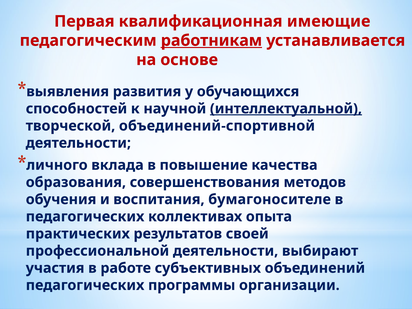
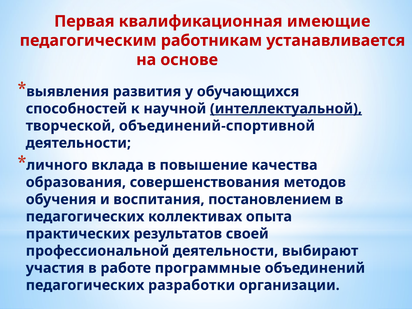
работникам underline: present -> none (211, 41)
бумагоносителе: бумагоносителе -> постановлением (270, 199)
субъективных: субъективных -> программные (208, 268)
программы: программы -> разработки (192, 285)
